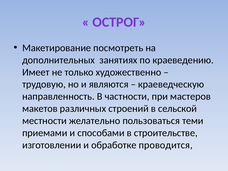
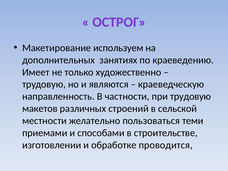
посмотреть: посмотреть -> используем (118, 48)
при мастеров: мастеров -> трудовую (191, 96)
